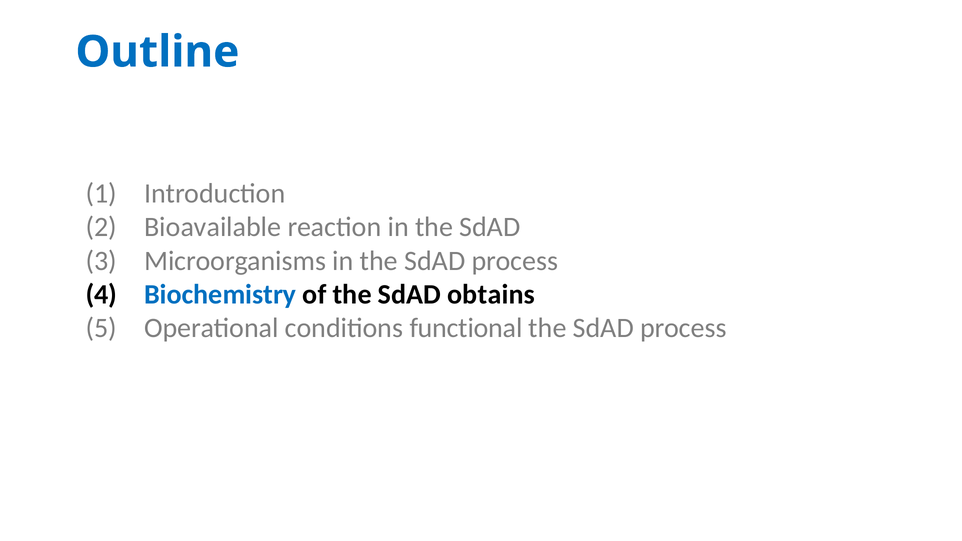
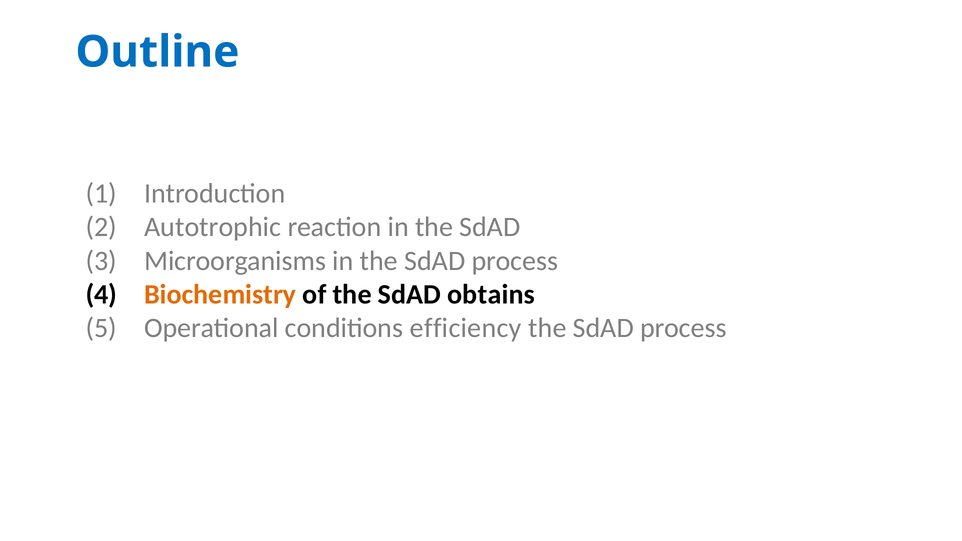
Bioavailable: Bioavailable -> Autotrophic (213, 227)
Biochemistry colour: blue -> orange (220, 295)
functional: functional -> efficiency (466, 328)
